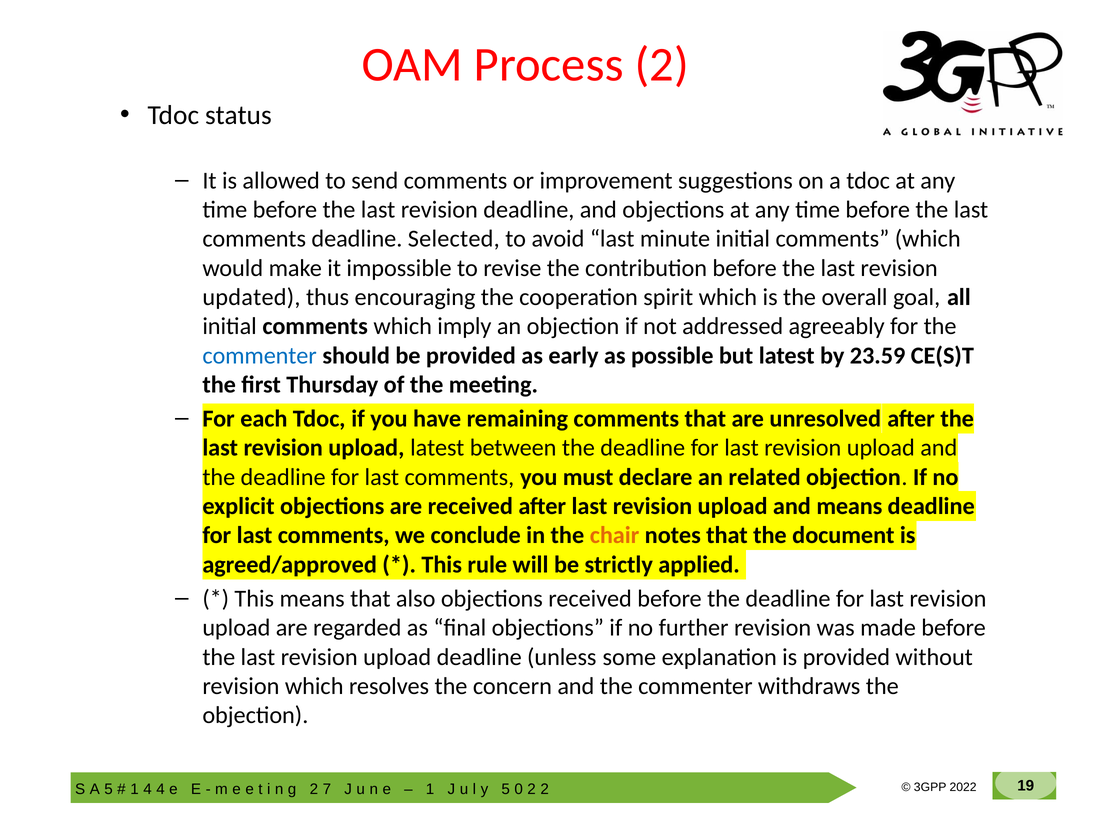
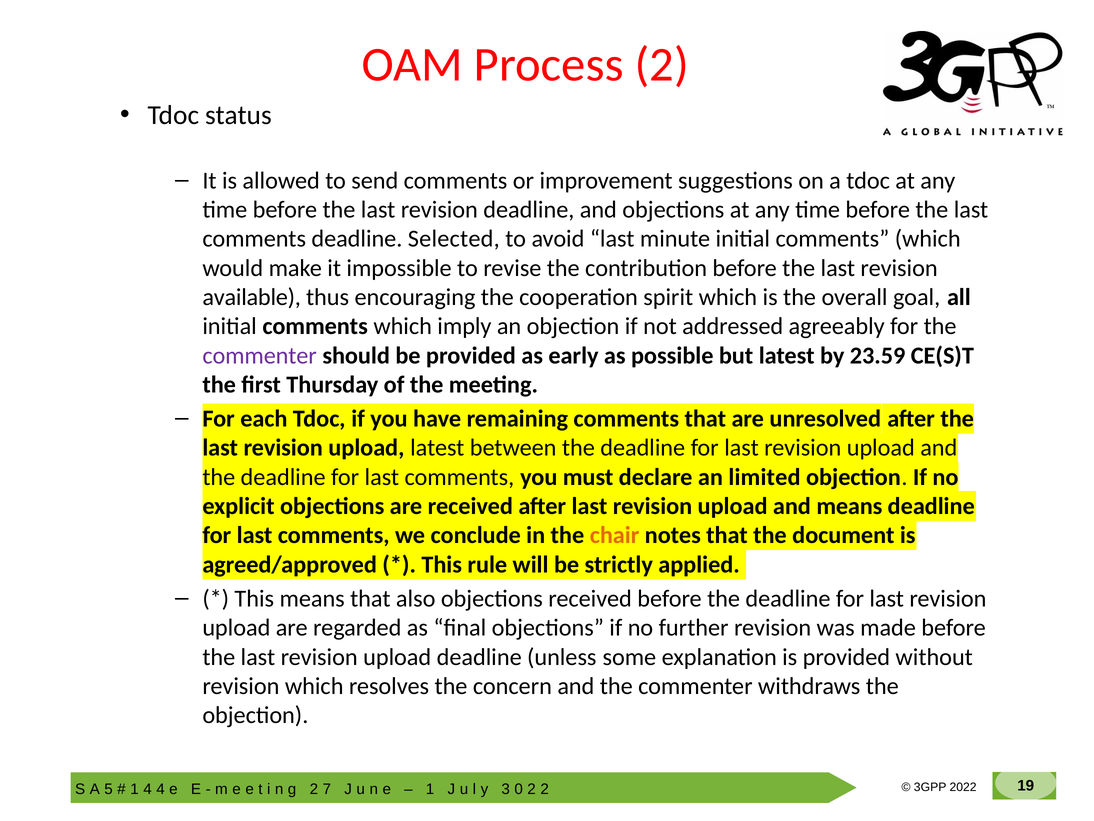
updated: updated -> available (252, 297)
commenter colour: blue -> purple (260, 355)
related: related -> limited (764, 477)
5: 5 -> 3 (506, 789)
